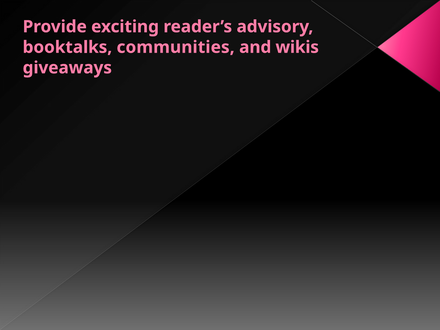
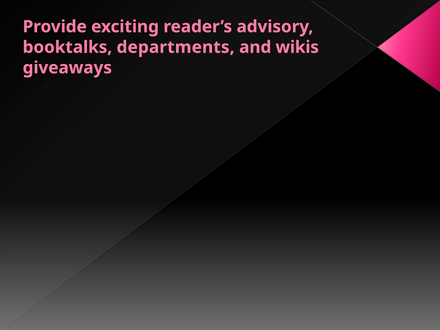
communities: communities -> departments (176, 47)
